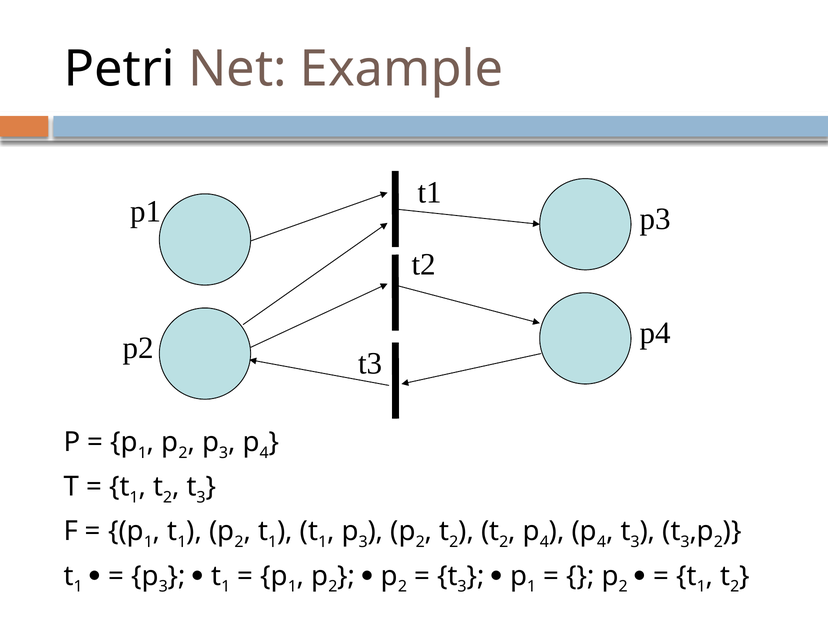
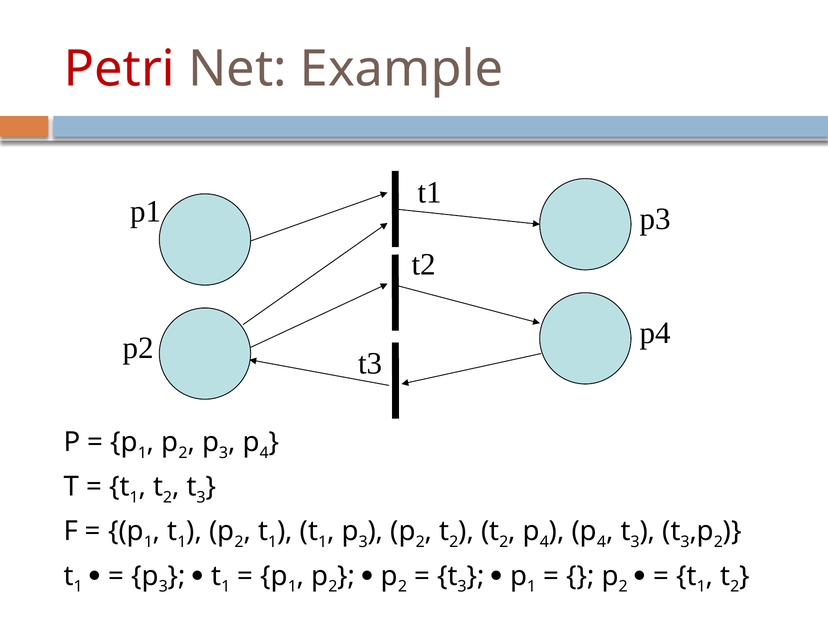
Petri colour: black -> red (119, 69)
